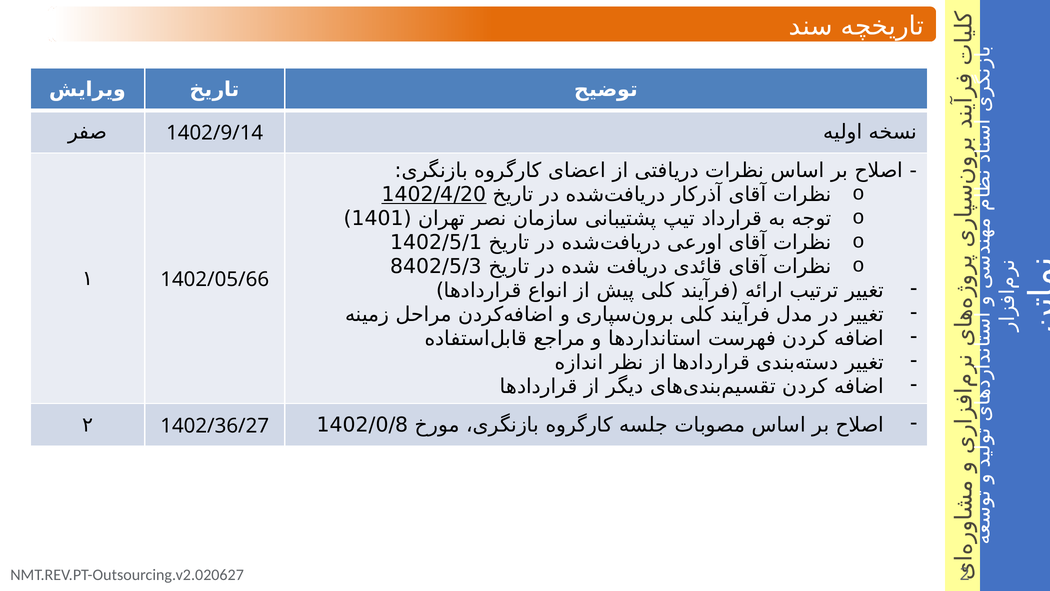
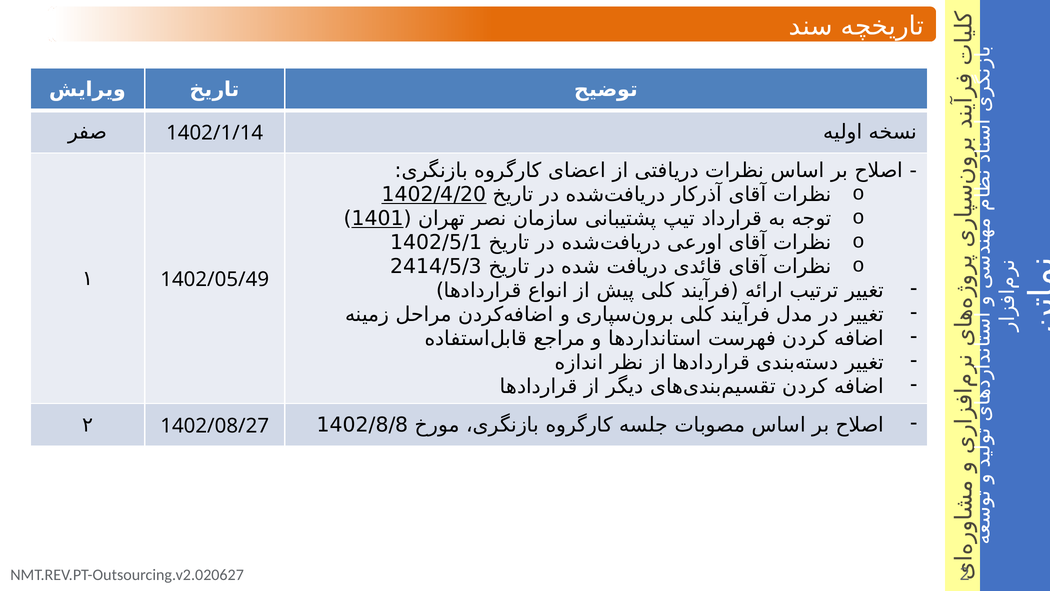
1402/9/14: 1402/9/14 -> 1402/1/14 (215, 133)
1401 underline: none -> present (378, 218)
8402/5/3: 8402/5/3 -> 2414/5/3 (436, 266)
1402/05/66: 1402/05/66 -> 1402/05/49 (215, 279)
1402/36/27: 1402/36/27 -> 1402/08/27 (215, 426)
1402/0/8: 1402/0/8 -> 1402/8/8 (363, 425)
